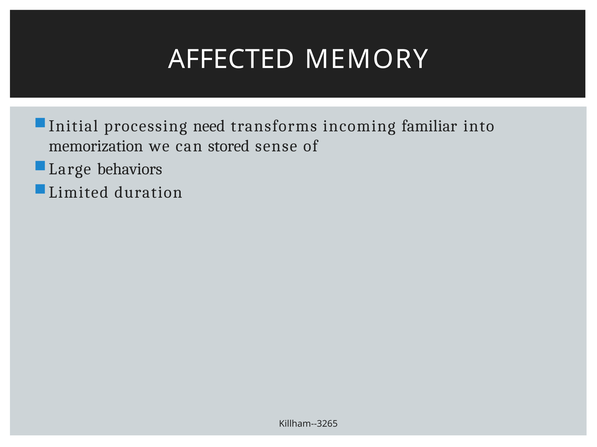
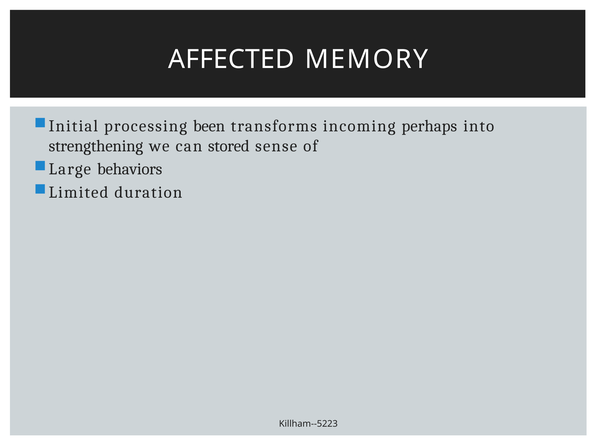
need: need -> been (209, 126)
familiar: familiar -> perhaps (429, 126)
memorization: memorization -> strengthening (96, 146)
Killham--3265: Killham--3265 -> Killham--5223 (308, 425)
